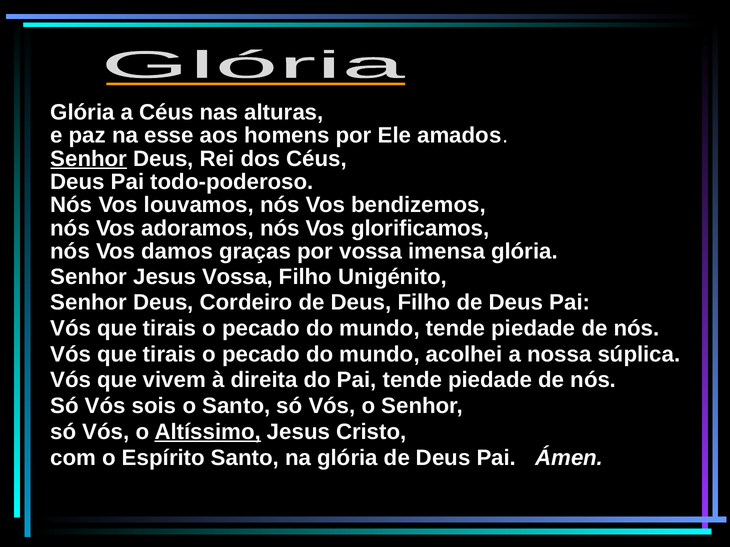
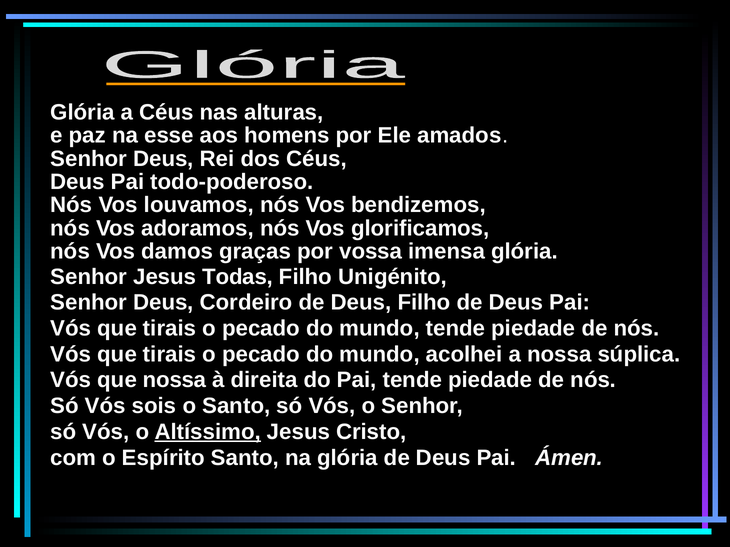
Senhor underline: present -> none (89, 159)
Jesus Vossa: Vossa -> Todas (238, 277)
que vivem: vivem -> nossa (175, 380)
